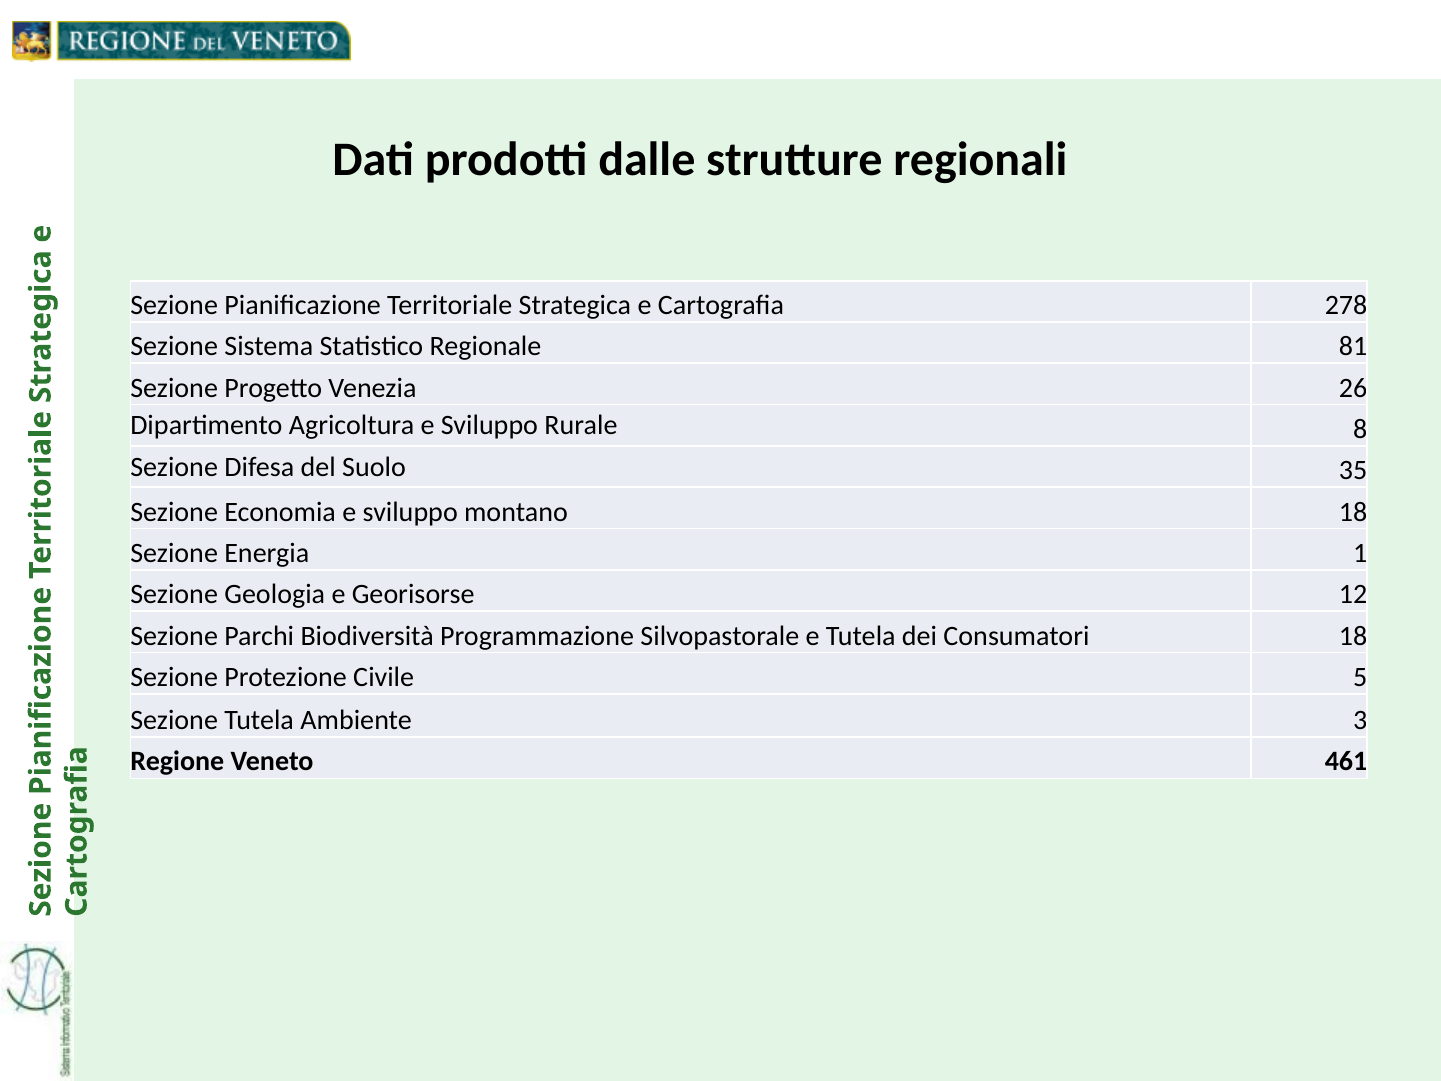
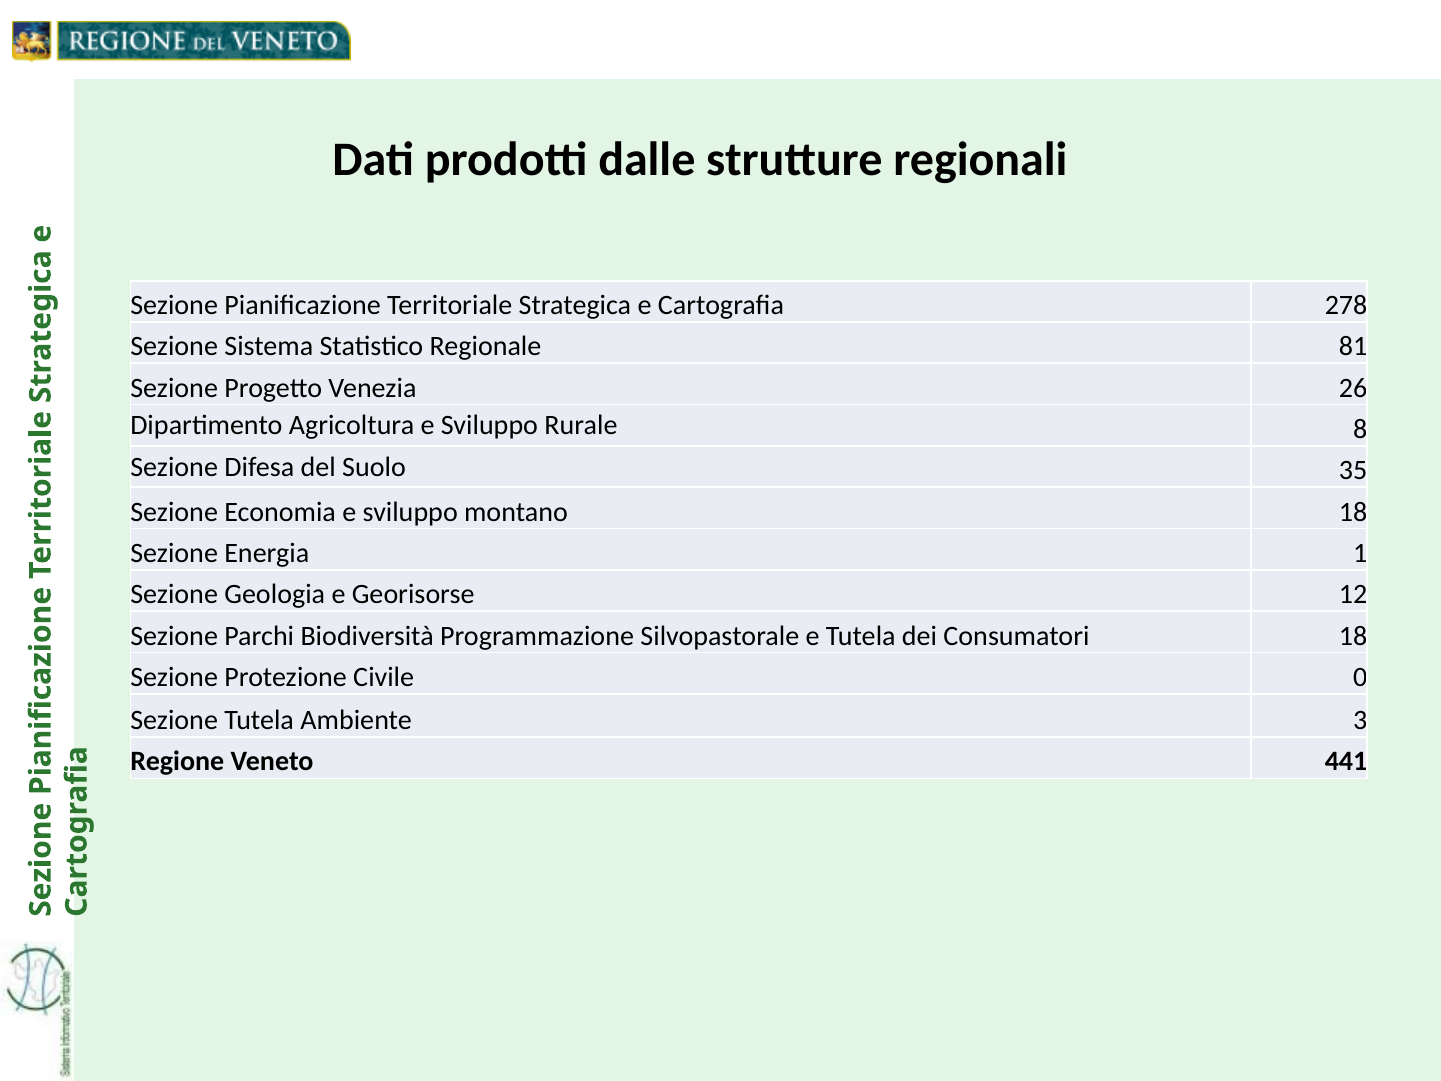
5: 5 -> 0 (1360, 677)
461: 461 -> 441 (1346, 762)
